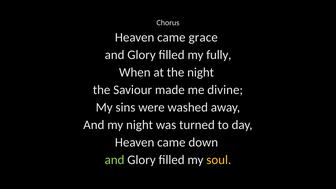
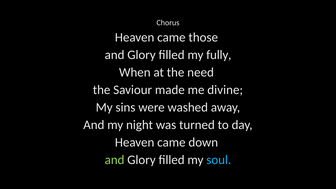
grace: grace -> those (203, 37)
the night: night -> need (201, 72)
soul colour: yellow -> light blue (219, 160)
